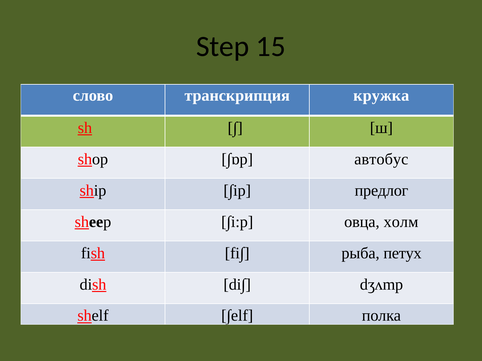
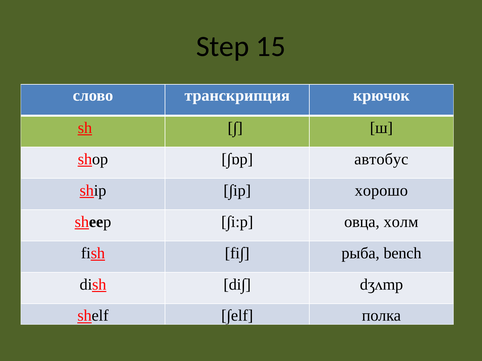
кружка: кружка -> крючок (381, 96)
предлог: предлог -> хорошо (381, 191)
петух: петух -> bench (402, 253)
